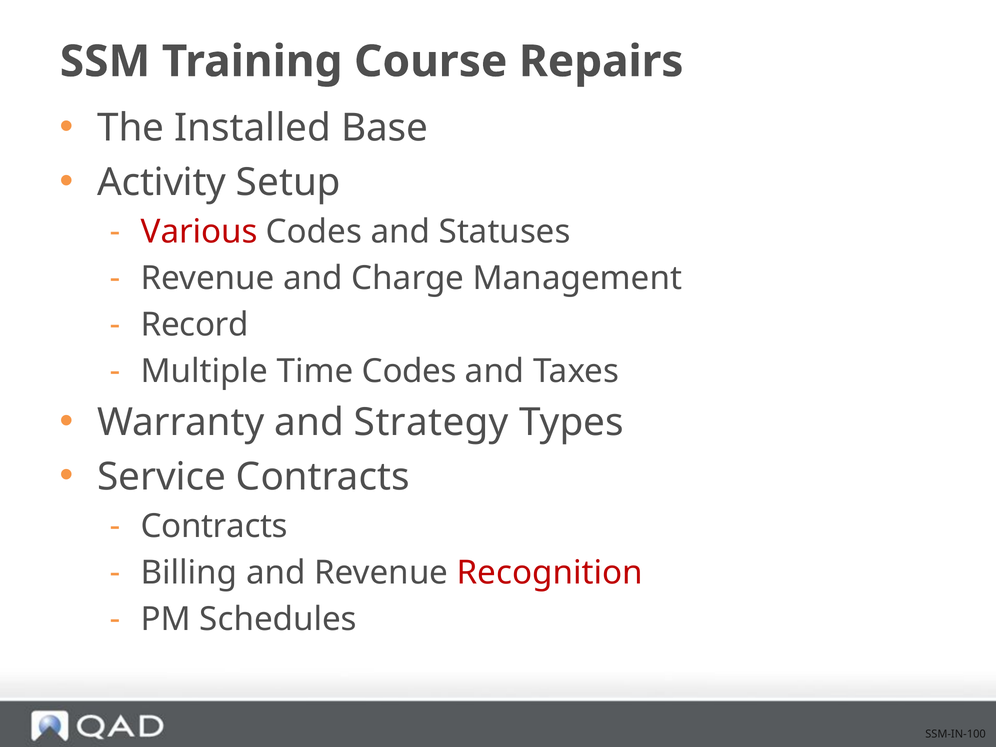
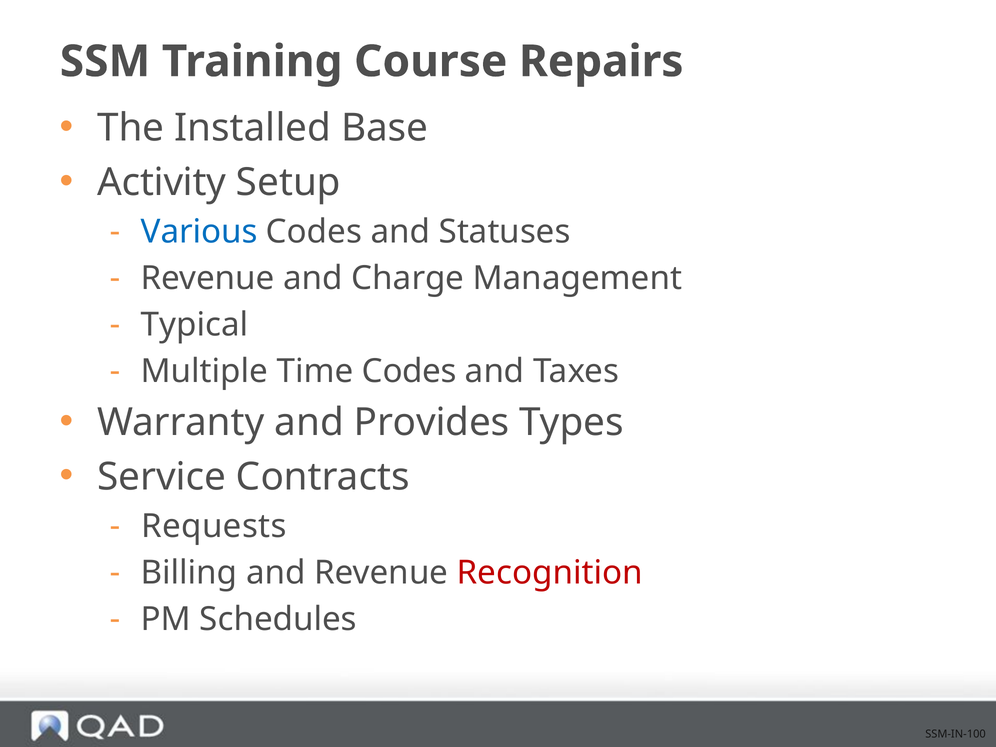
Various colour: red -> blue (199, 232)
Record: Record -> Typical (195, 325)
Strategy: Strategy -> Provides (432, 422)
Contracts: Contracts -> Requests (214, 526)
